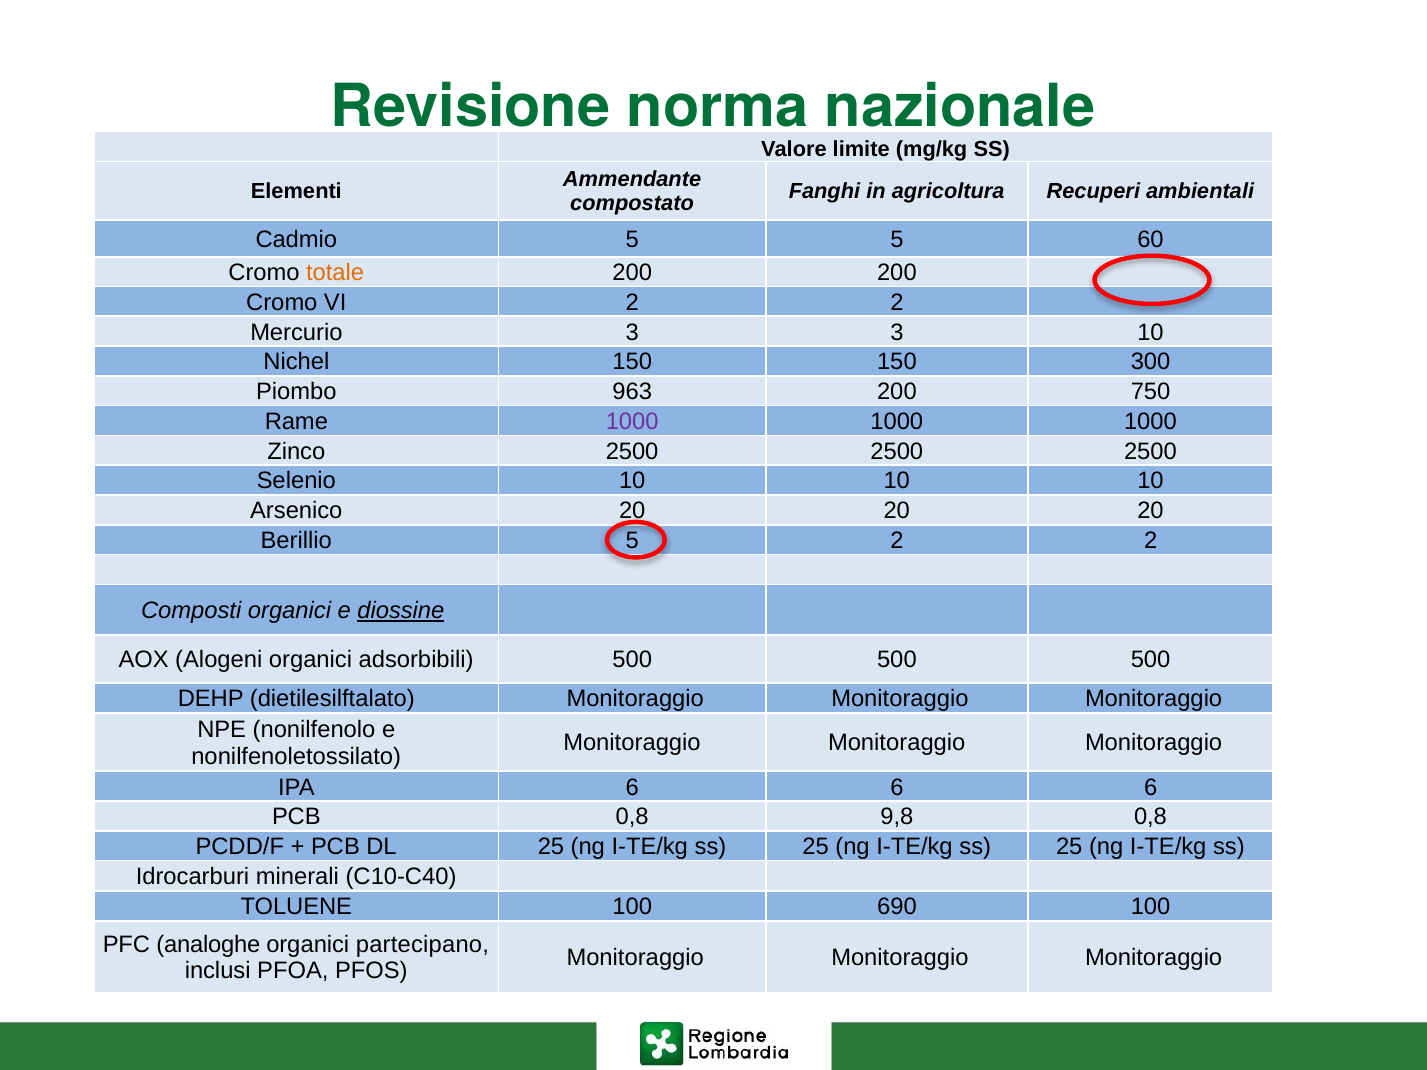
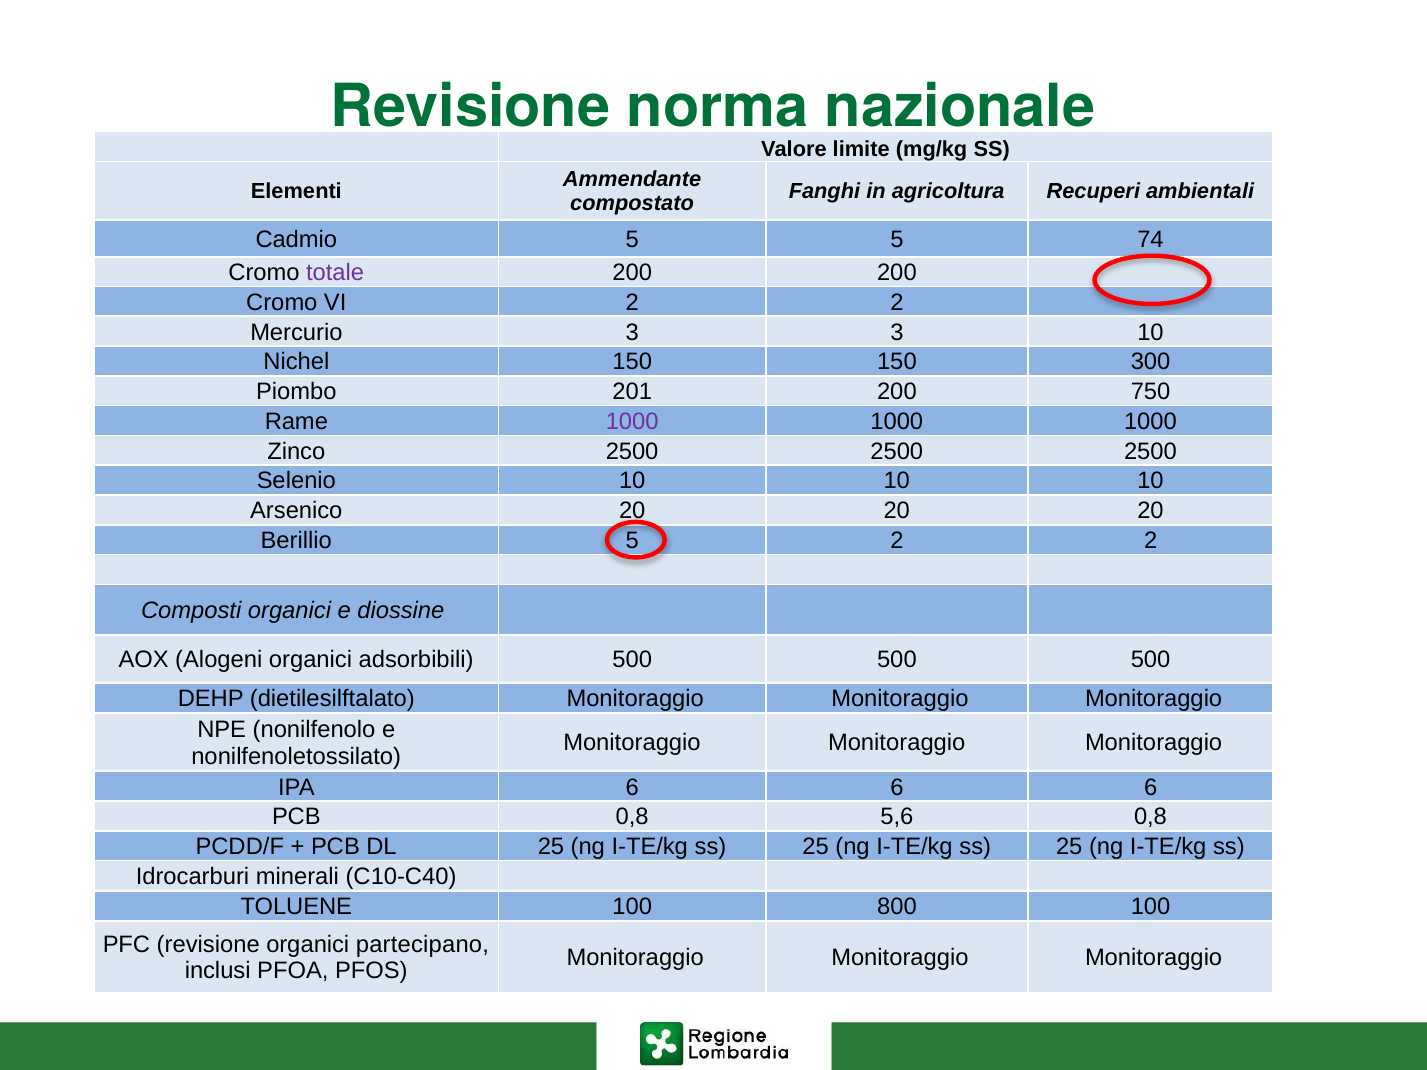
60: 60 -> 74 (1151, 239)
totale colour: orange -> purple (335, 273)
963: 963 -> 201 (632, 392)
diossine underline: present -> none (401, 611)
9,8: 9,8 -> 5,6 (897, 817)
690: 690 -> 800 (897, 907)
PFC analoghe: analoghe -> revisione (208, 945)
